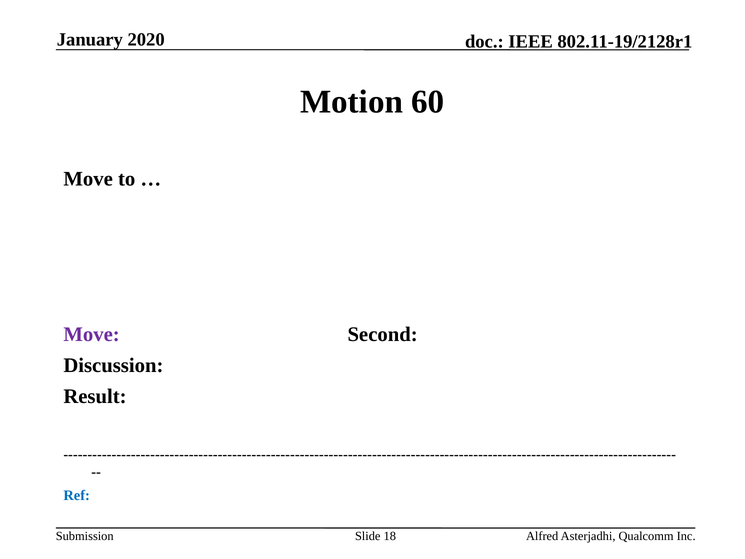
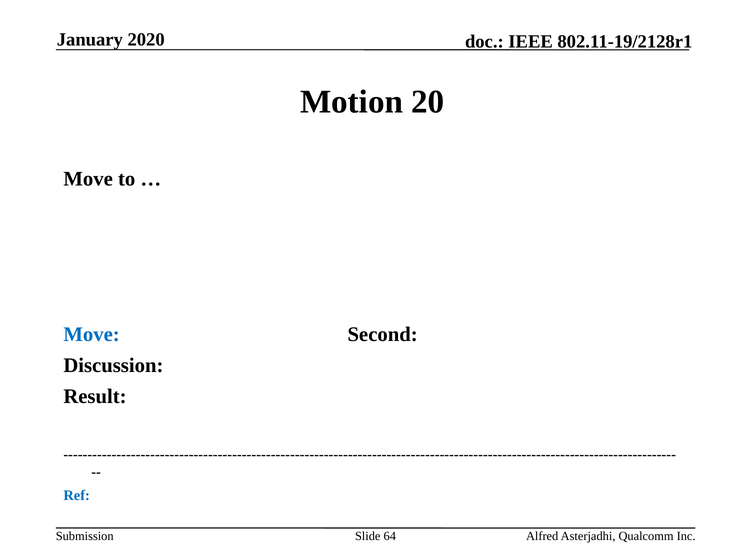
60: 60 -> 20 (428, 102)
Move colour: purple -> blue (92, 334)
18: 18 -> 64 (390, 536)
